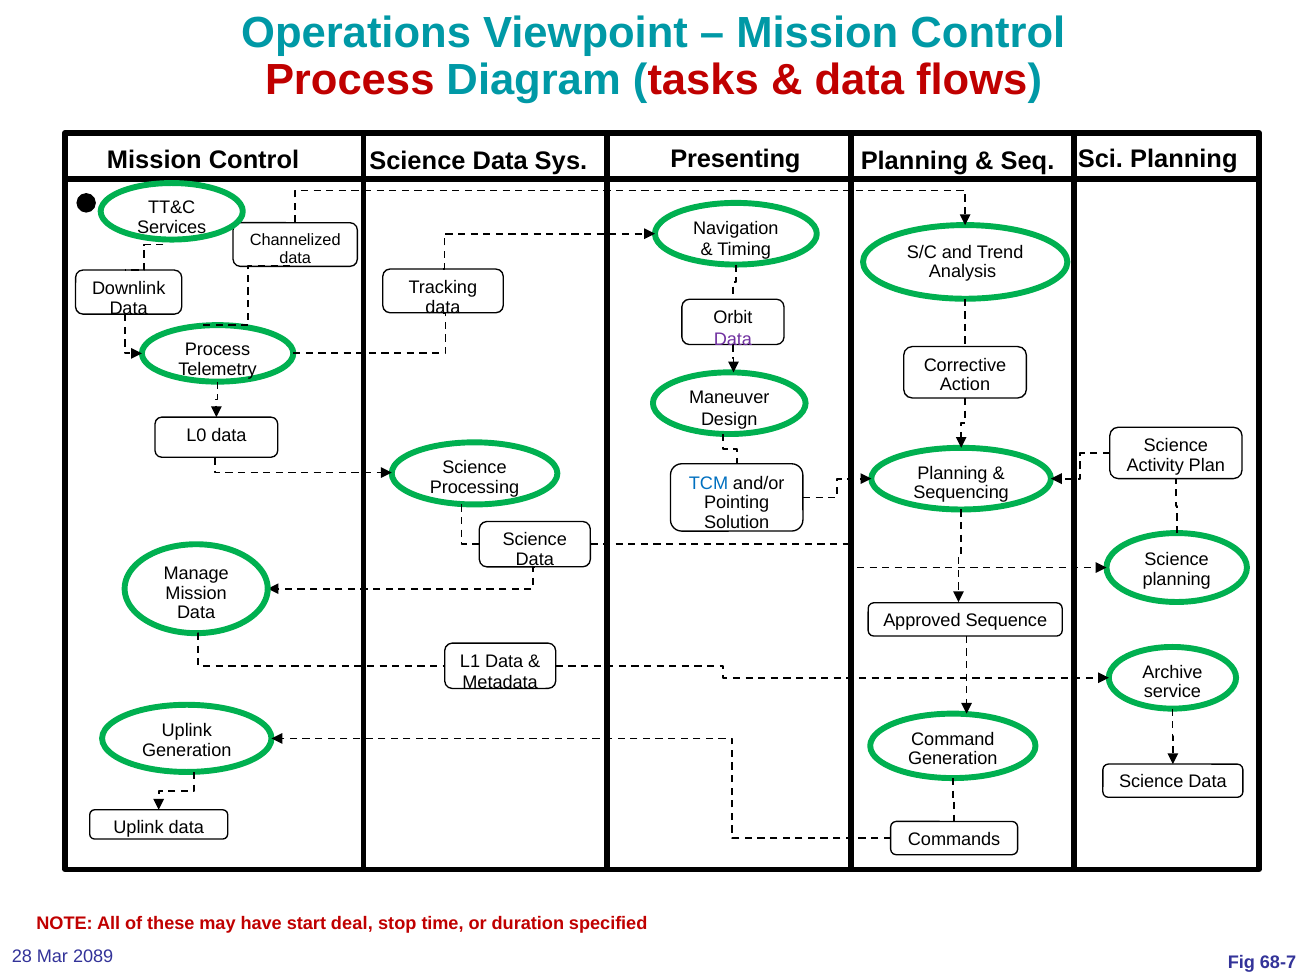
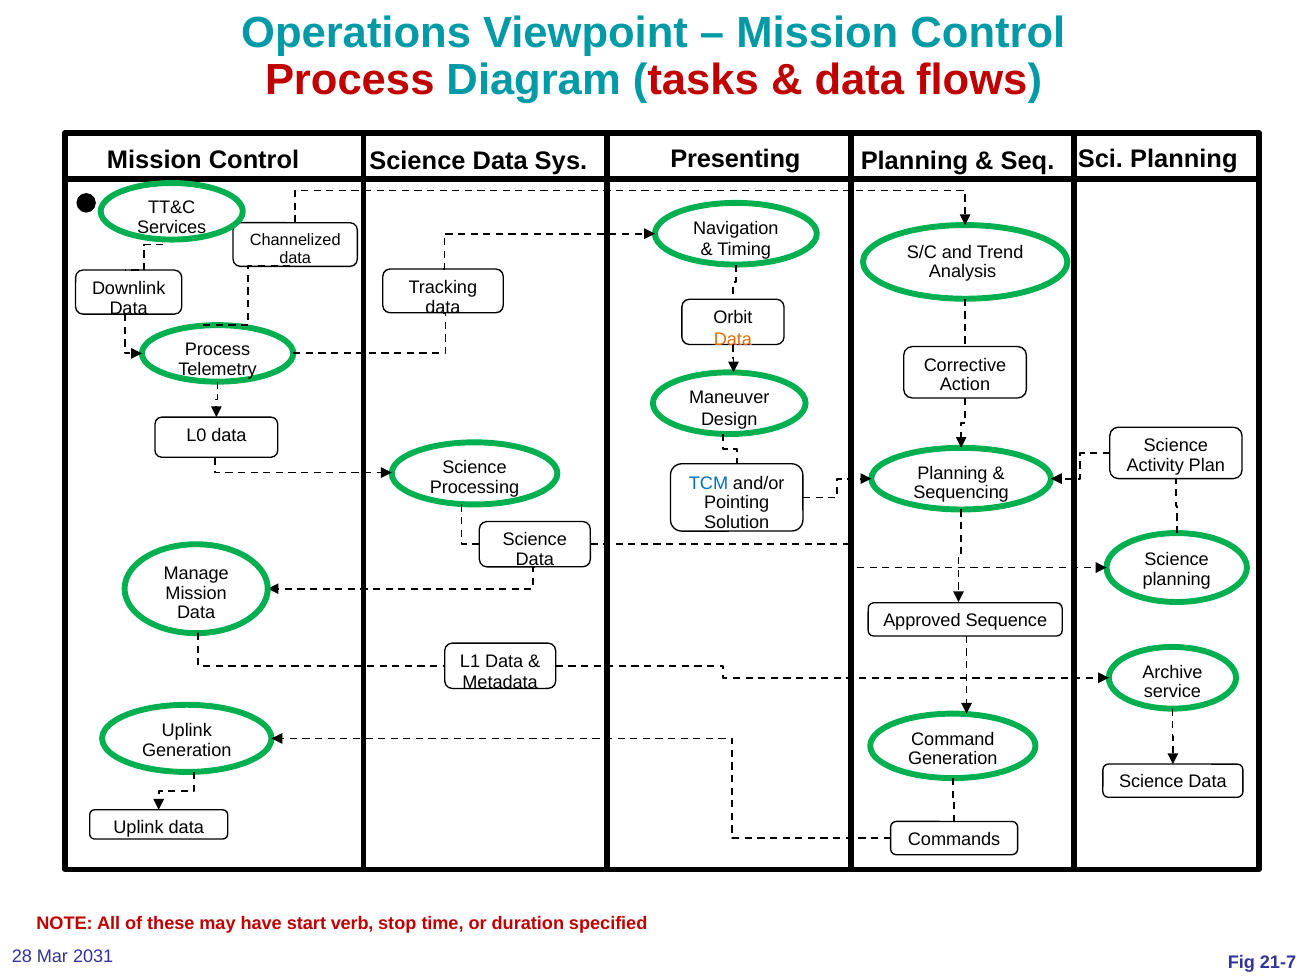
Data colour: purple -> orange (733, 339)
deal: deal -> verb (352, 924)
2089: 2089 -> 2031 (93, 957)
68-7: 68-7 -> 21-7 (1278, 962)
